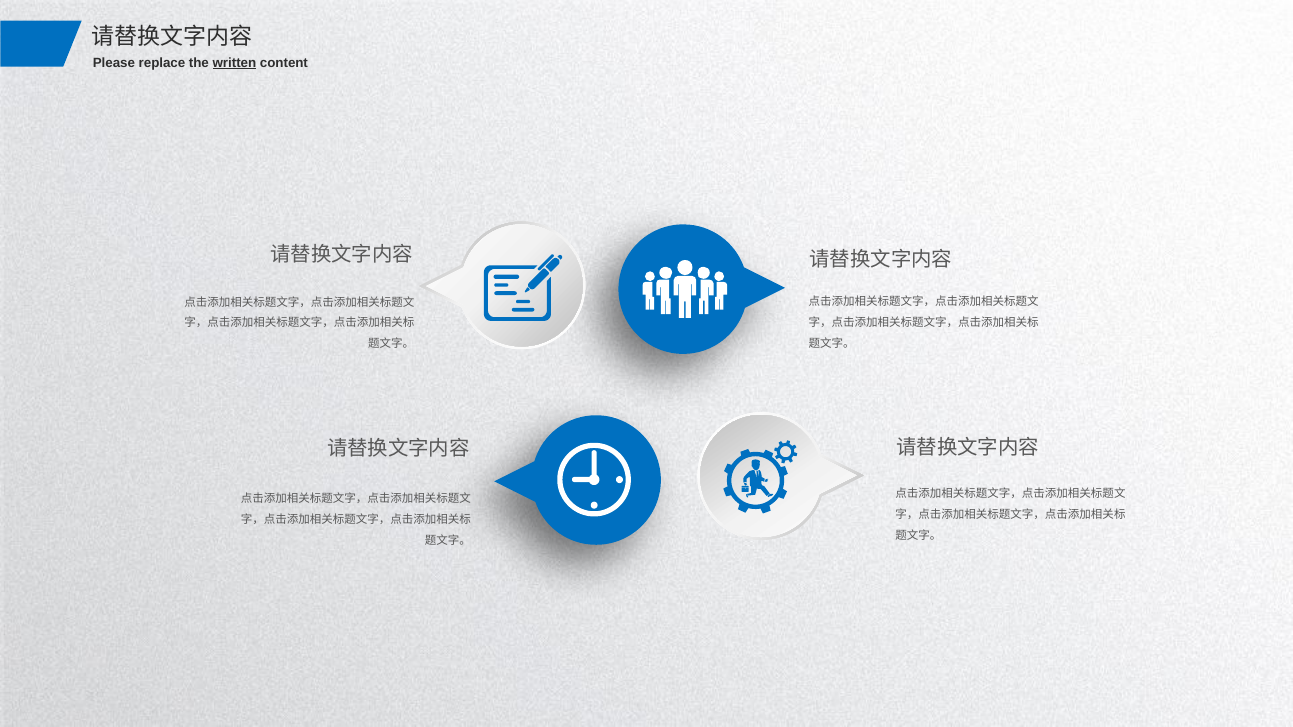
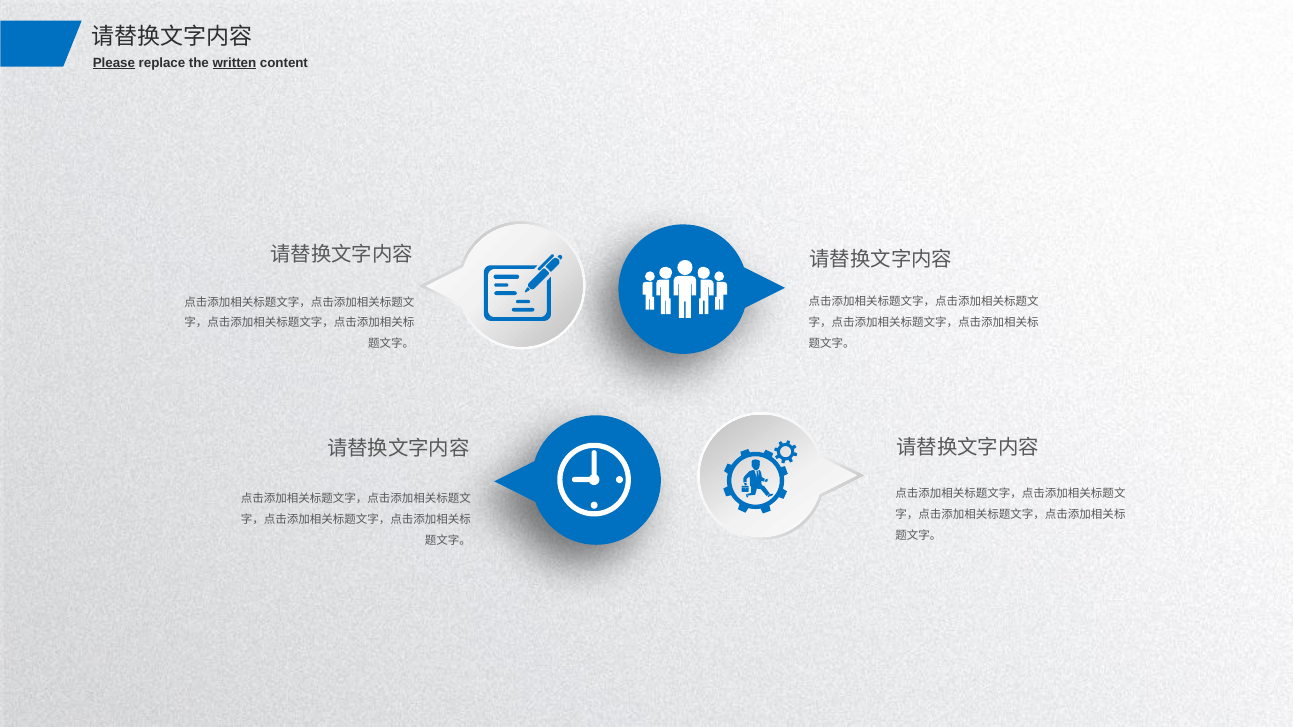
Please underline: none -> present (114, 63)
